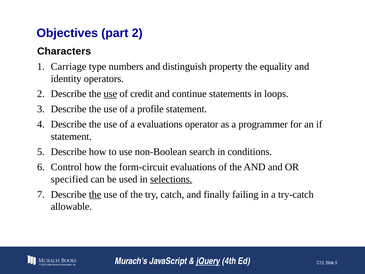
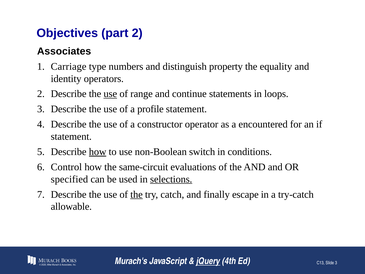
Characters: Characters -> Associates (64, 51)
credit: credit -> range (142, 94)
a evaluations: evaluations -> constructor (160, 124)
programmer: programmer -> encountered (263, 124)
how underline: none -> present (98, 152)
search: search -> switch (202, 152)
form-circuit: form-circuit -> same-circuit (144, 167)
the underline: present -> none (95, 194)
the underline: none -> present (137, 194)
failing: failing -> escape (245, 194)
